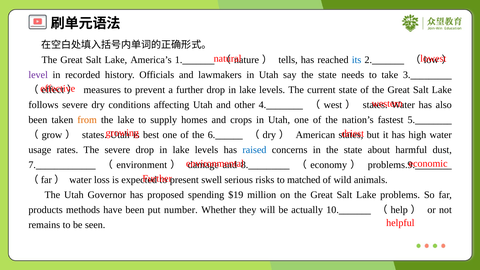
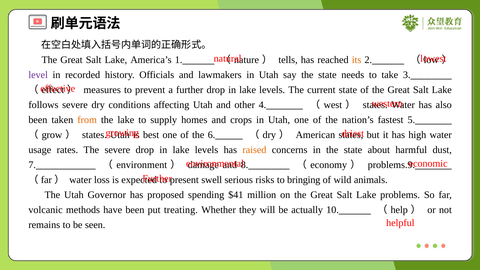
its colour: blue -> orange (357, 60)
raised colour: blue -> orange (254, 150)
matched: matched -> bringing (304, 180)
$19: $19 -> $41 (236, 195)
products: products -> volcanic (46, 210)
number: number -> treating (181, 210)
